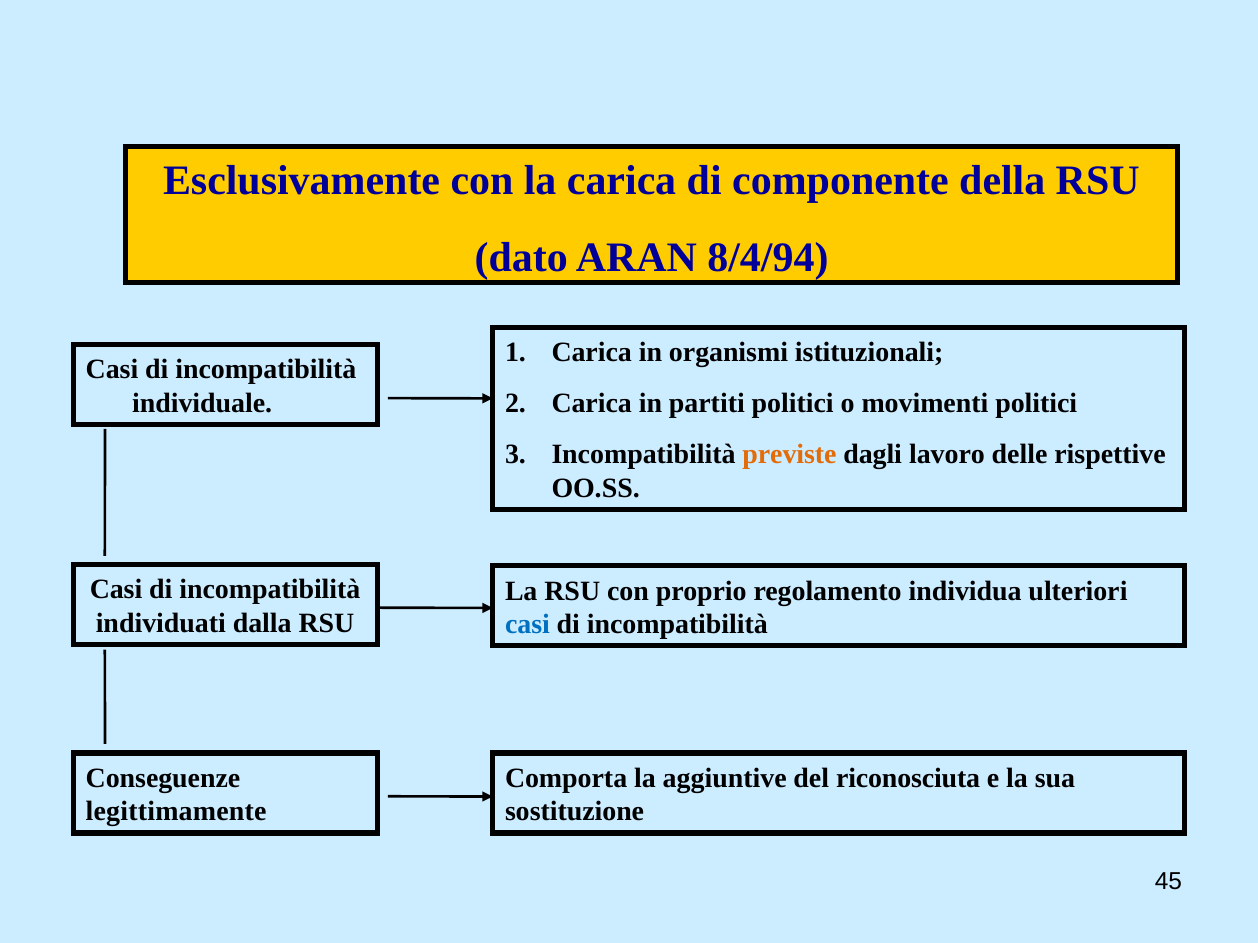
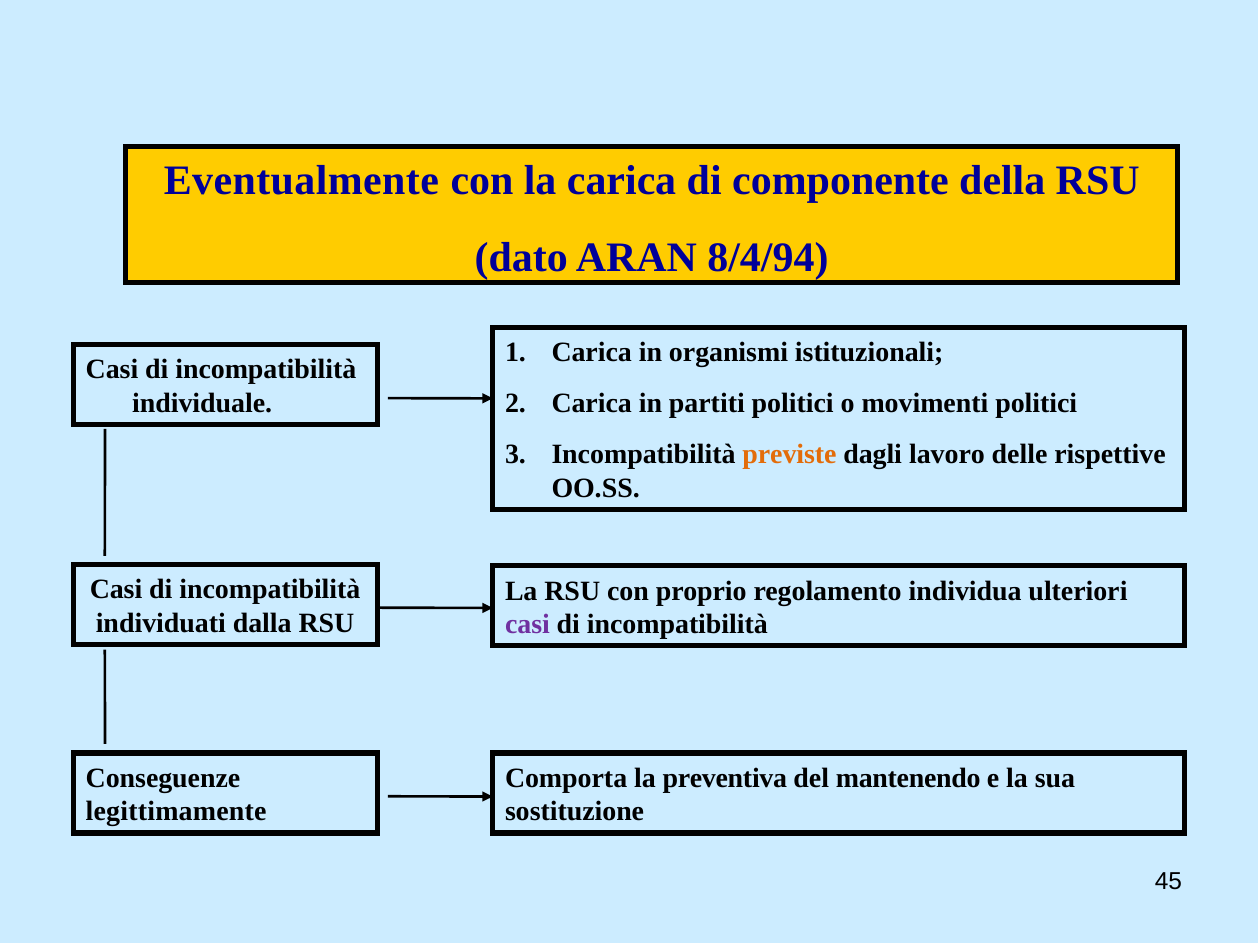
Esclusivamente: Esclusivamente -> Eventualmente (301, 181)
casi colour: blue -> purple (527, 625)
aggiuntive: aggiuntive -> preventiva (725, 779)
riconosciuta: riconosciuta -> mantenendo (908, 779)
